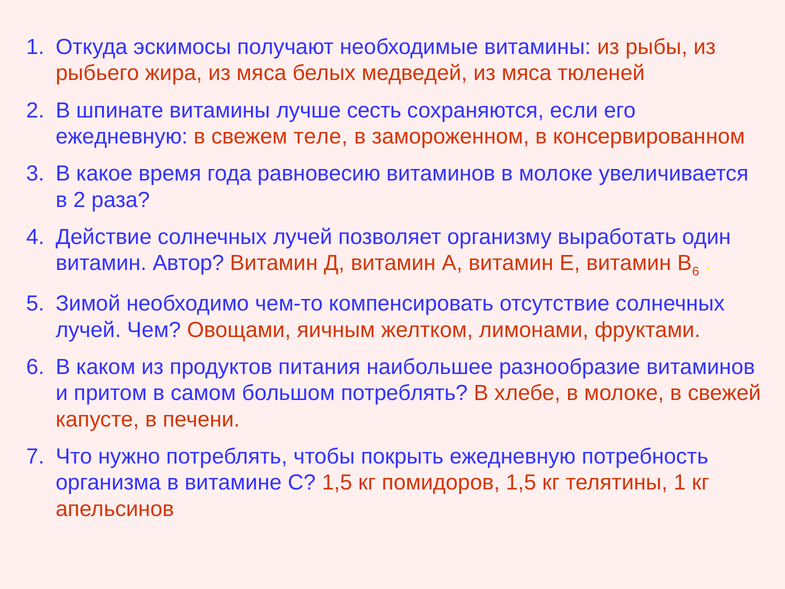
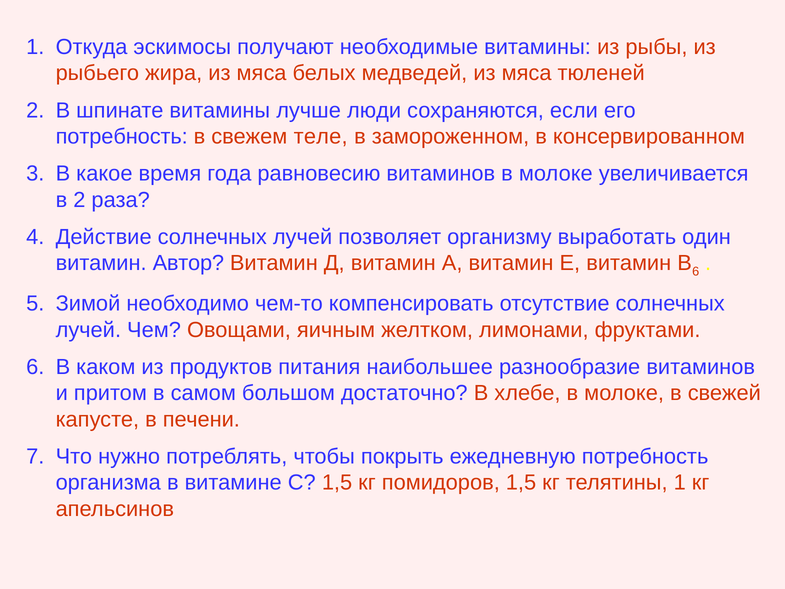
сесть: сесть -> люди (374, 110)
ежедневную: ежедневную -> потребность (122, 136)
большом потреблять: потреблять -> достаточно (404, 393)
